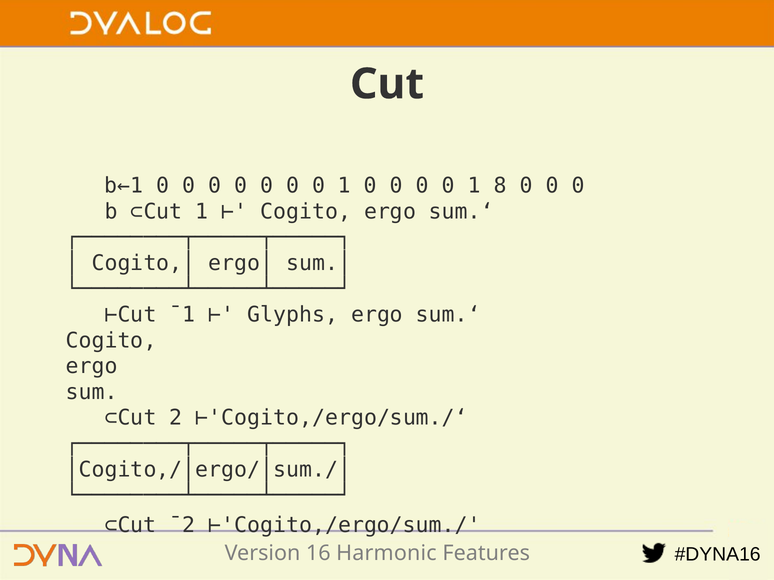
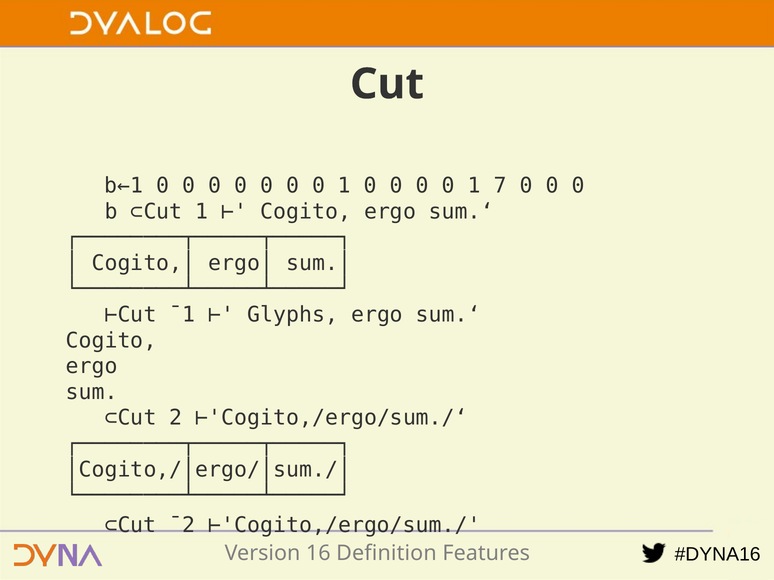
8: 8 -> 7 (500, 186)
Harmonic: Harmonic -> Definition (386, 554)
